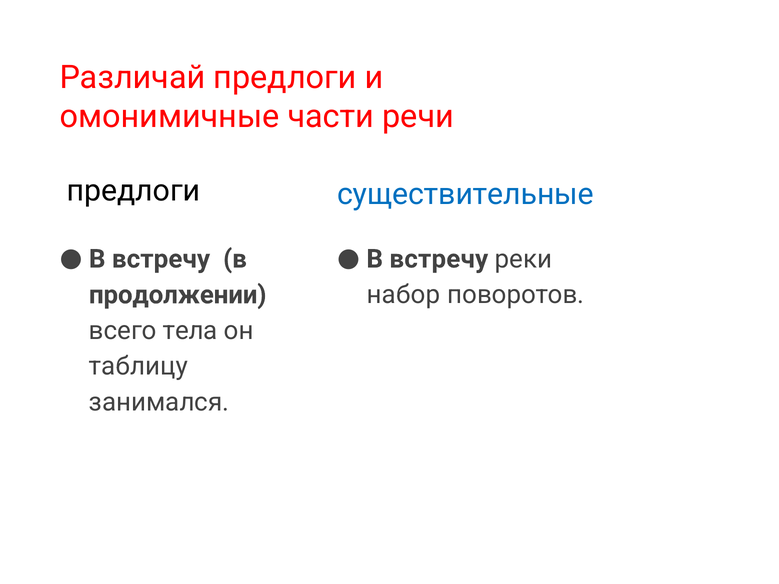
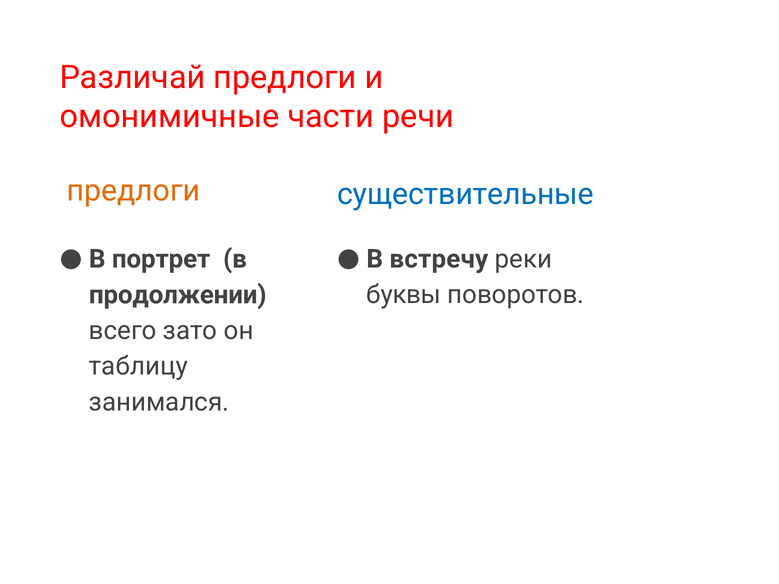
предлоги colour: black -> orange (134, 191)
встречу: встречу -> портрет (161, 259)
набор: набор -> буквы (404, 295)
тела: тела -> зато (190, 331)
